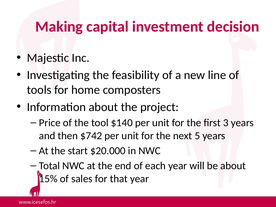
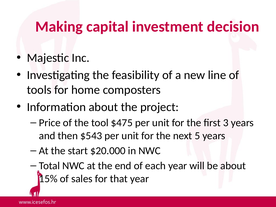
$140: $140 -> $475 (122, 123)
$742: $742 -> $543 (91, 136)
